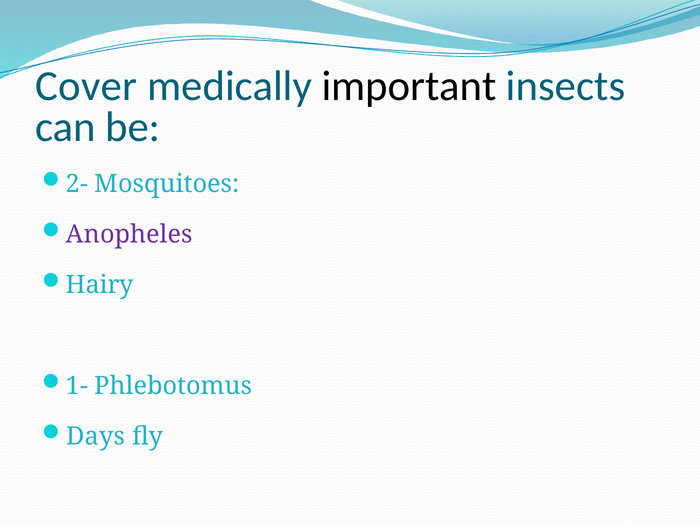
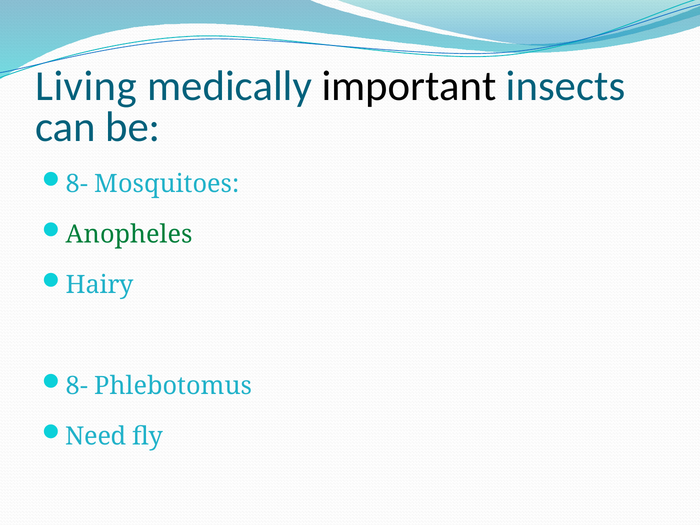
Cover: Cover -> Living (86, 86)
2-: 2- -> 8- (77, 184)
Anopheles colour: purple -> green (129, 234)
1-: 1- -> 8- (77, 386)
Days: Days -> Need (96, 436)
